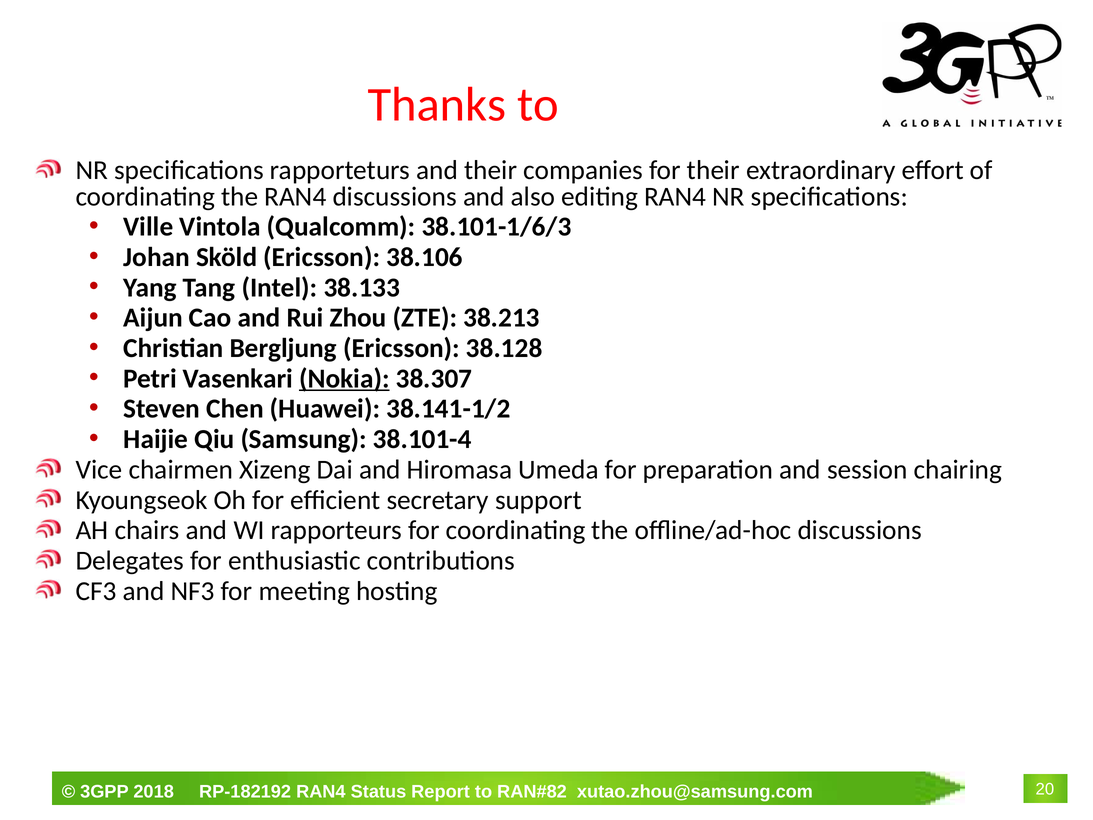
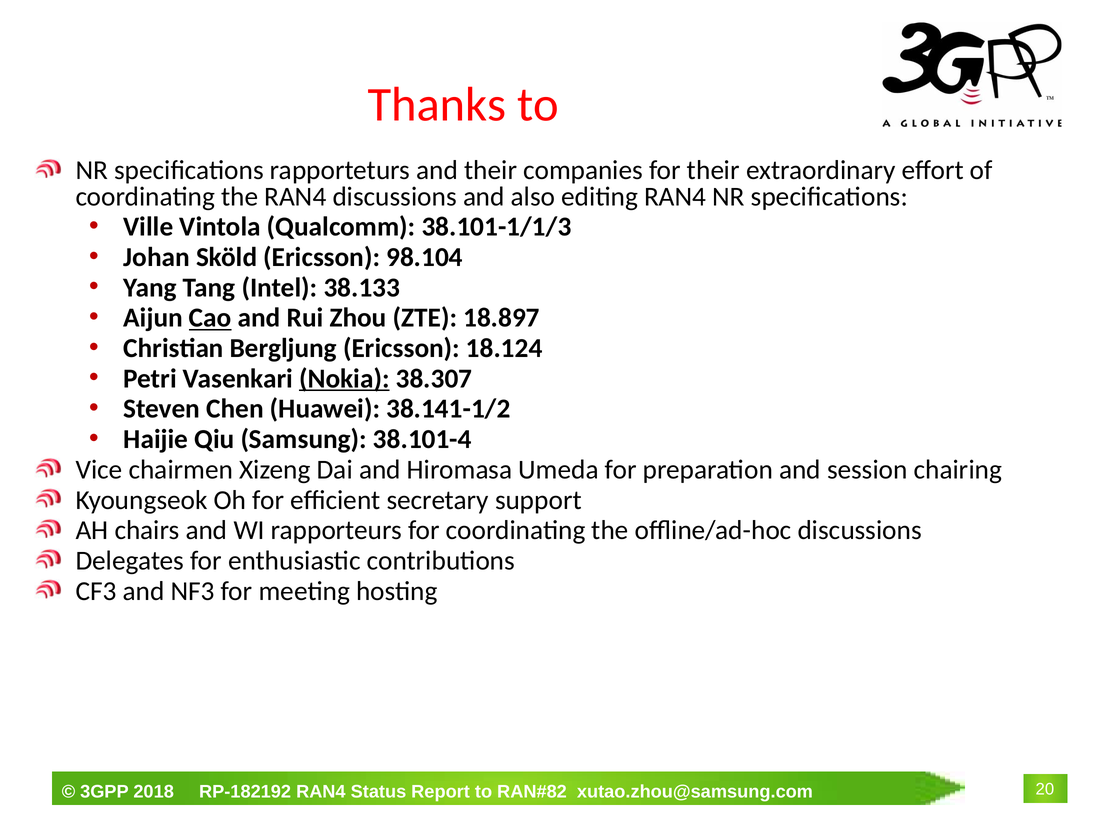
38.101-1/6/3: 38.101-1/6/3 -> 38.101-1/1/3 (496, 227)
38.106: 38.106 -> 98.104 (424, 257)
Cao underline: none -> present (210, 318)
38.213: 38.213 -> 18.897 (501, 318)
38.128: 38.128 -> 18.124 (504, 348)
